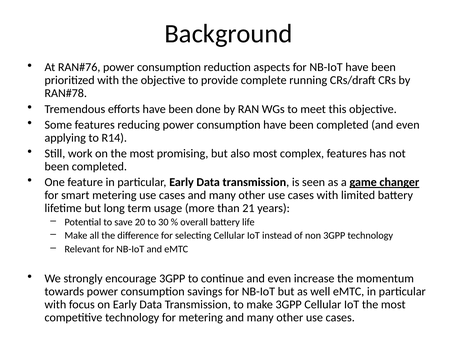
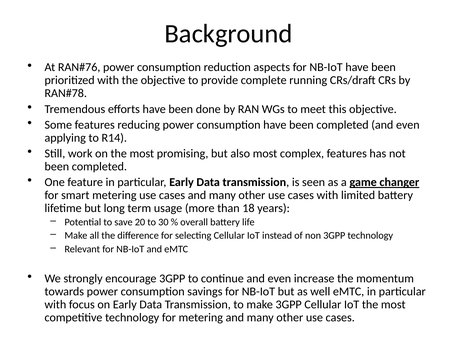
21: 21 -> 18 (248, 209)
